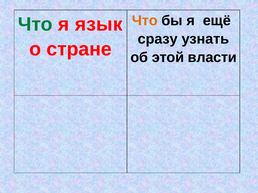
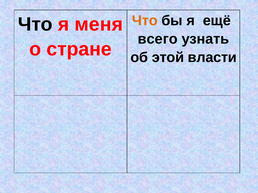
Что colour: green -> black (35, 24)
язык: язык -> меня (99, 24)
сразу: сразу -> всего (158, 39)
